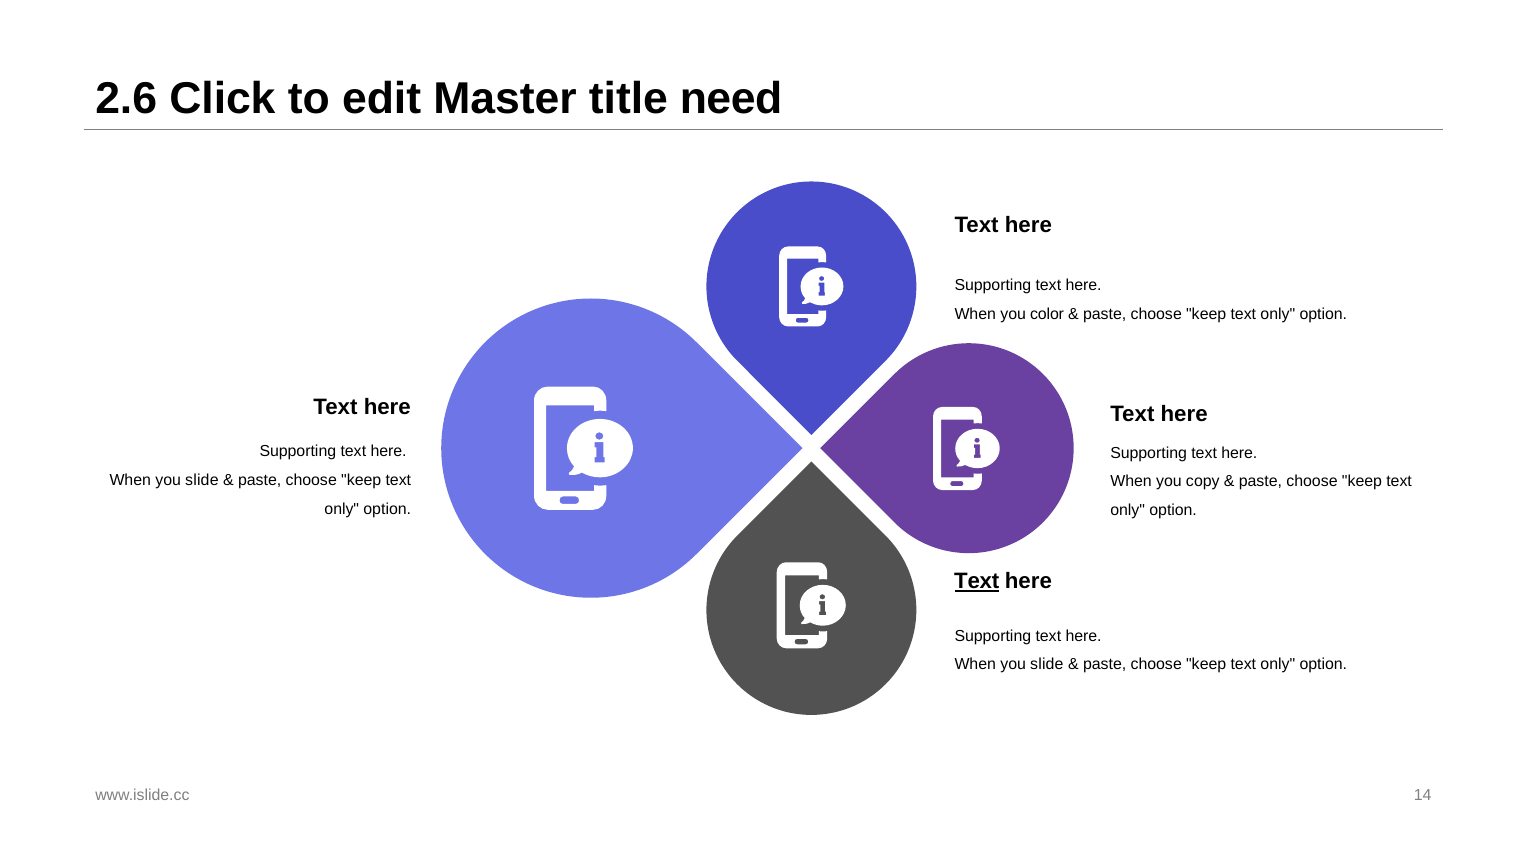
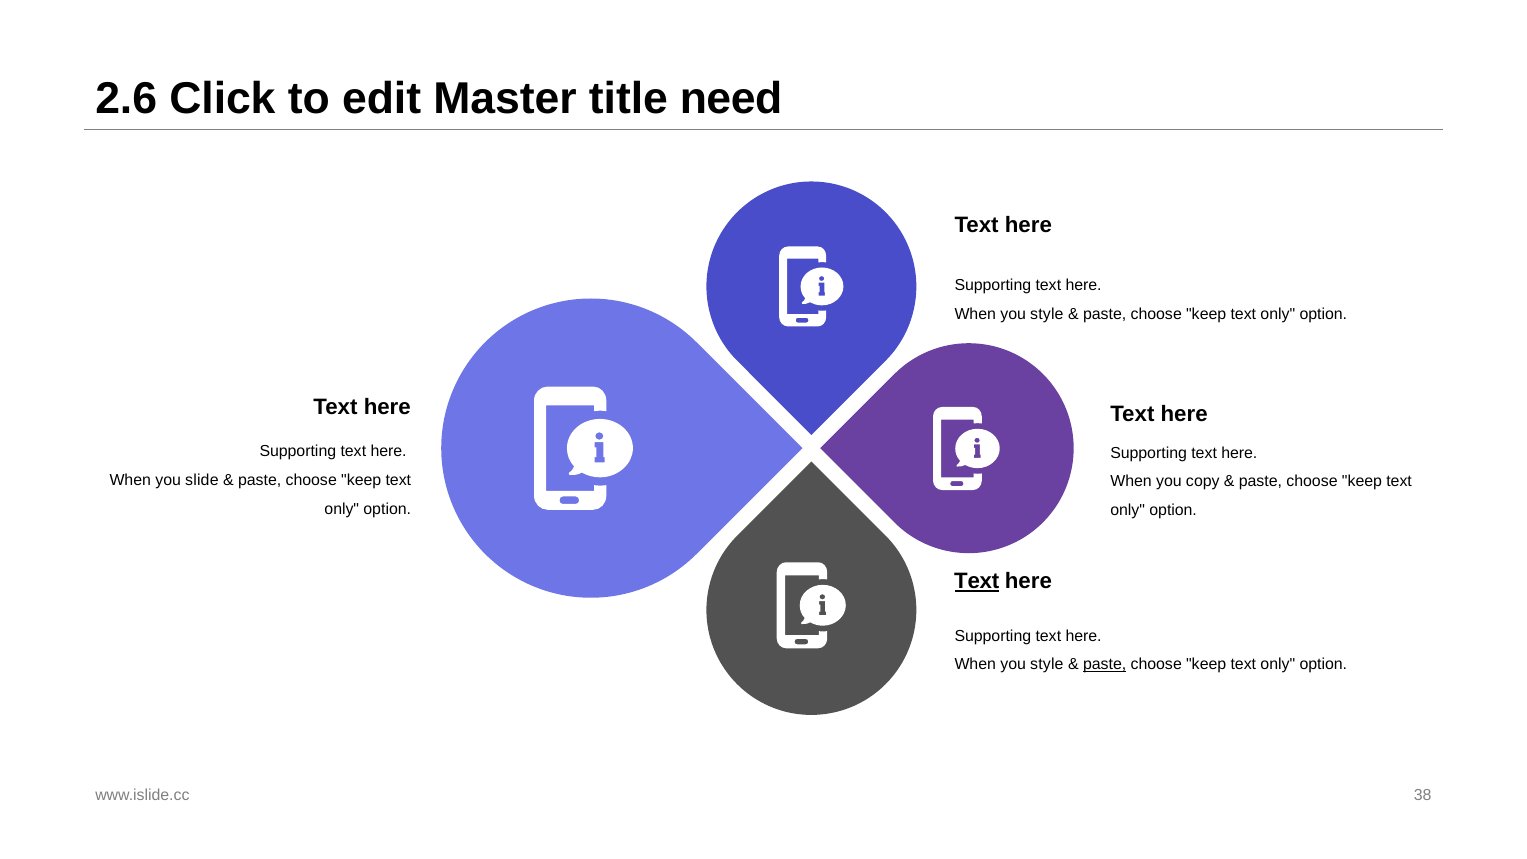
color: color -> style (1047, 314)
slide: slide -> style (1047, 664)
paste underline: none -> present (1105, 664)
14: 14 -> 38 (1423, 796)
